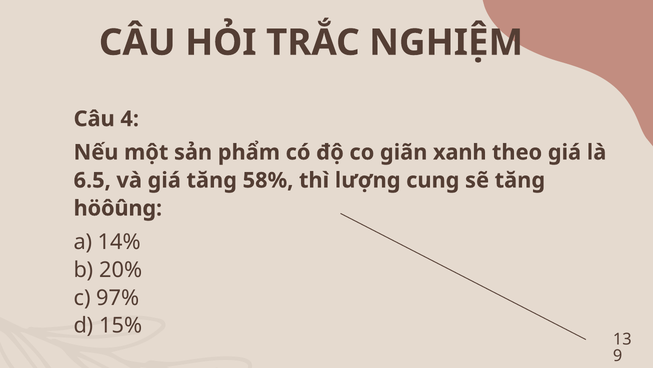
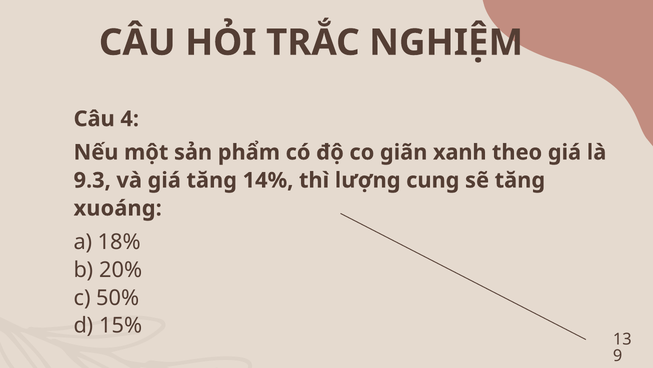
6.5: 6.5 -> 9.3 (92, 180)
58%: 58% -> 14% (268, 180)
höôûng: höôûng -> xuoáng (118, 208)
14%: 14% -> 18% (119, 241)
97%: 97% -> 50% (118, 297)
